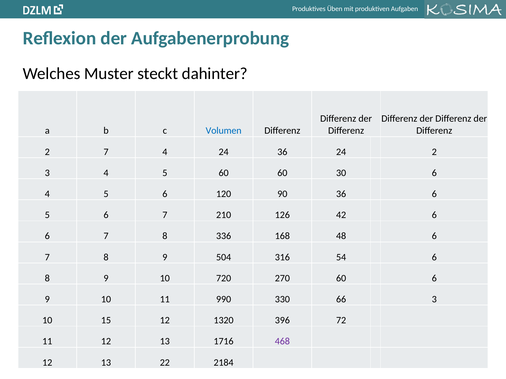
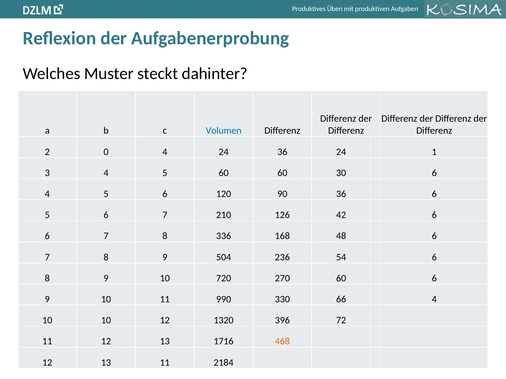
2 7: 7 -> 0 (106, 152)
24 2: 2 -> 1 (434, 152)
316: 316 -> 236 (282, 257)
66 3: 3 -> 4 (434, 300)
10 15: 15 -> 10 (106, 321)
468 colour: purple -> orange (282, 342)
13 22: 22 -> 11 (165, 363)
